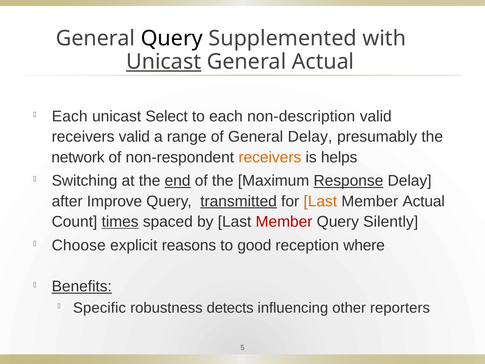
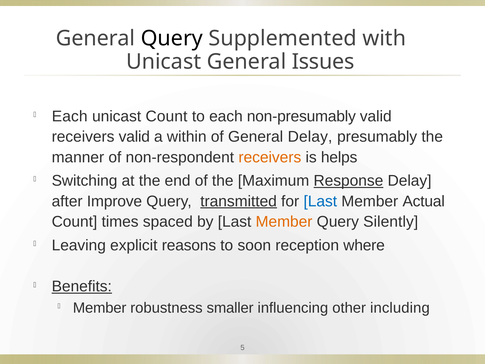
Unicast underline: present -> none (164, 62)
General Actual: Actual -> Issues (323, 62)
unicast Select: Select -> Count (166, 116)
non-description: non-description -> non-presumably (301, 116)
range: range -> within (187, 137)
network: network -> manner (78, 157)
end underline: present -> none (178, 181)
Last colour: orange -> blue (320, 201)
times underline: present -> none (120, 222)
Member colour: red -> orange (284, 222)
Choose: Choose -> Leaving (79, 245)
good: good -> soon (254, 245)
Specific: Specific -> Member (100, 308)
detects: detects -> smaller (230, 308)
reporters: reporters -> including (400, 308)
